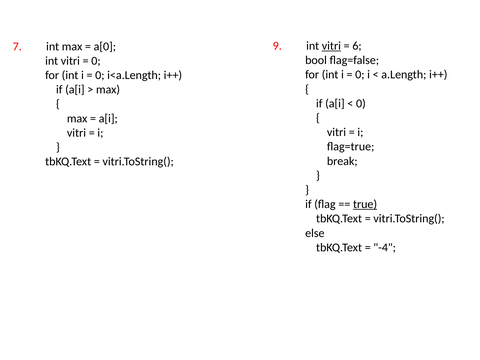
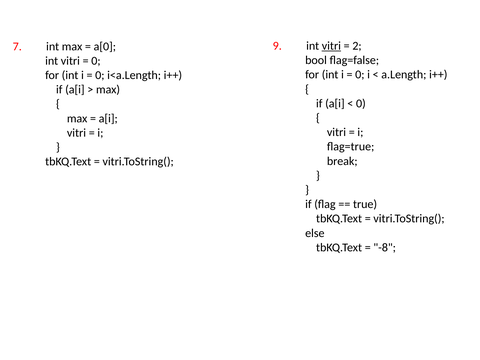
6: 6 -> 2 (357, 46)
true underline: present -> none (365, 204)
-4: -4 -> -8 (385, 247)
